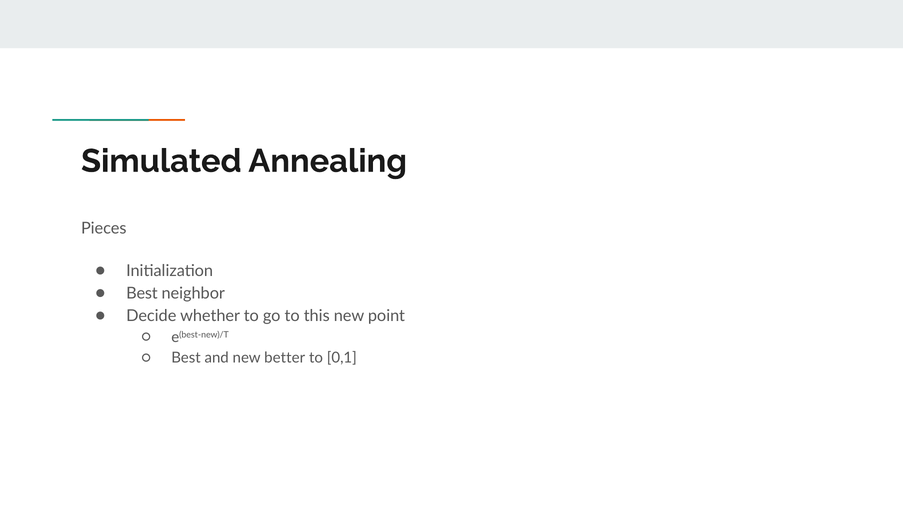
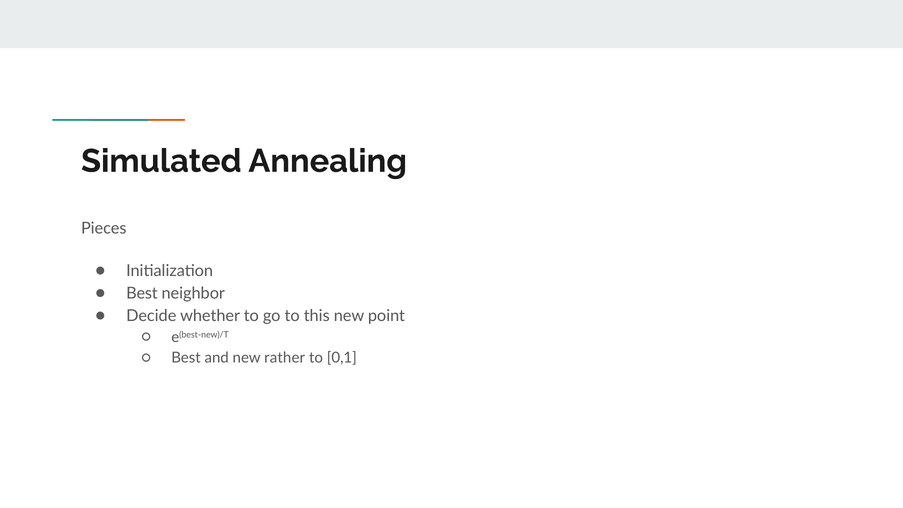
better: better -> rather (285, 358)
